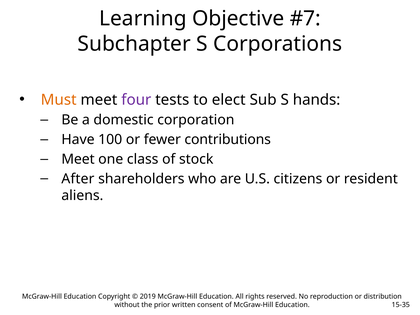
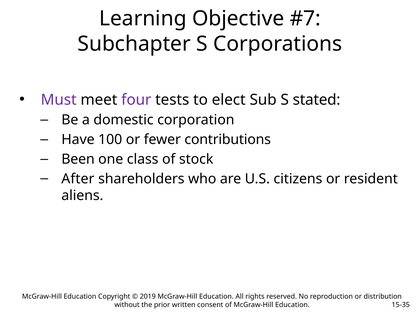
Must colour: orange -> purple (59, 100)
hands: hands -> stated (317, 100)
Meet: Meet -> Been (78, 159)
